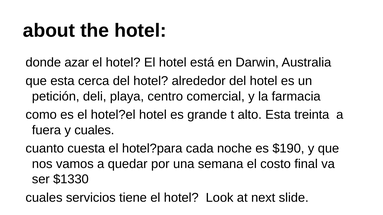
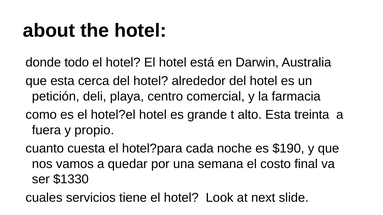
azar: azar -> todo (77, 63)
y cuales: cuales -> propio (94, 130)
